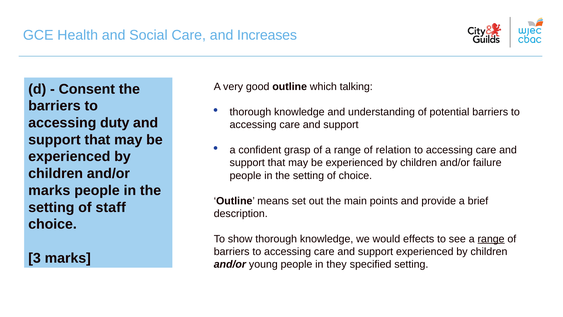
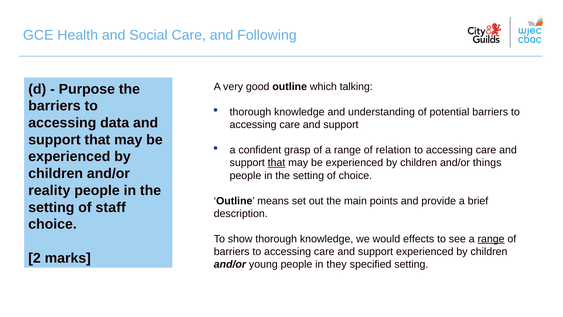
Increases: Increases -> Following (267, 35)
Consent: Consent -> Purpose (87, 89)
duty: duty -> data (115, 123)
that underline: none -> present (276, 163)
failure: failure -> things (487, 163)
marks: marks -> reality (49, 190)
3: 3 -> 2 (35, 258)
